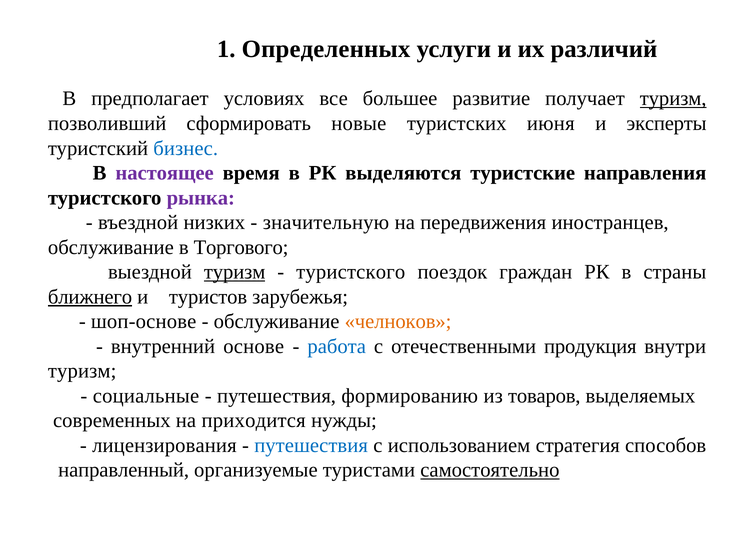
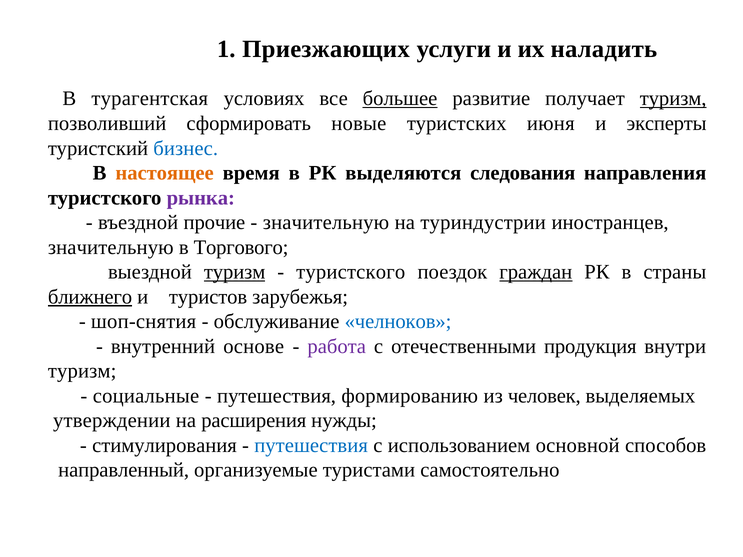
Определенных: Определенных -> Приезжающих (326, 49)
различий: различий -> наладить (604, 49)
предполагает: предполагает -> турагентская (150, 99)
большее underline: none -> present (400, 99)
настоящее colour: purple -> orange (165, 173)
туристские: туристские -> следования (523, 173)
низких: низких -> прочие (214, 223)
передвижения: передвижения -> туриндустрии (483, 223)
обслуживание: обслуживание -> значительную (111, 247)
граждан underline: none -> present (536, 272)
шоп-основе: шоп-основе -> шоп-снятия (144, 322)
челноков colour: orange -> blue (398, 322)
работа colour: blue -> purple (337, 346)
товаров: товаров -> человек (544, 396)
современных: современных -> утверждении (112, 421)
приходится: приходится -> расширения (254, 421)
лицензирования: лицензирования -> стимулирования (164, 446)
стратегия: стратегия -> основной (578, 446)
самостоятельно underline: present -> none (490, 470)
